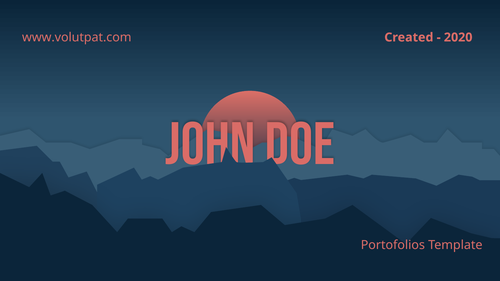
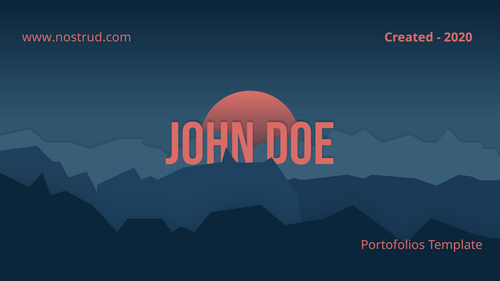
www.volutpat.com: www.volutpat.com -> www.nostrud.com (77, 37)
